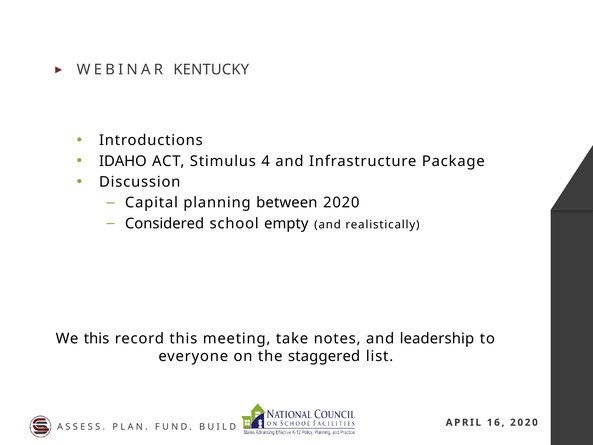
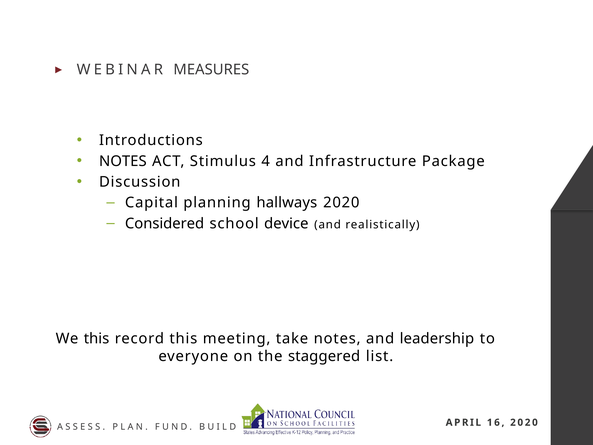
KENTUCKY: KENTUCKY -> MEASURES (211, 70)
IDAHO: IDAHO -> NOTES (123, 161)
between: between -> hallways (287, 203)
empty: empty -> device (286, 223)
